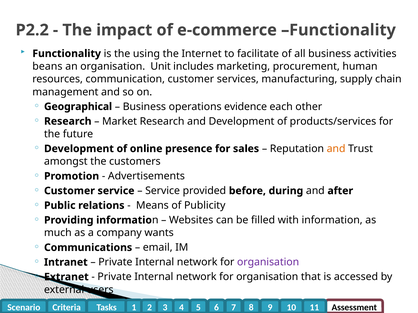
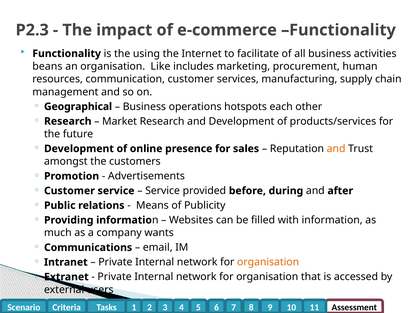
P2.2: P2.2 -> P2.3 (32, 30)
Unit: Unit -> Like (161, 66)
evidence: evidence -> hotspots (246, 107)
organisation colour: purple -> orange (268, 263)
